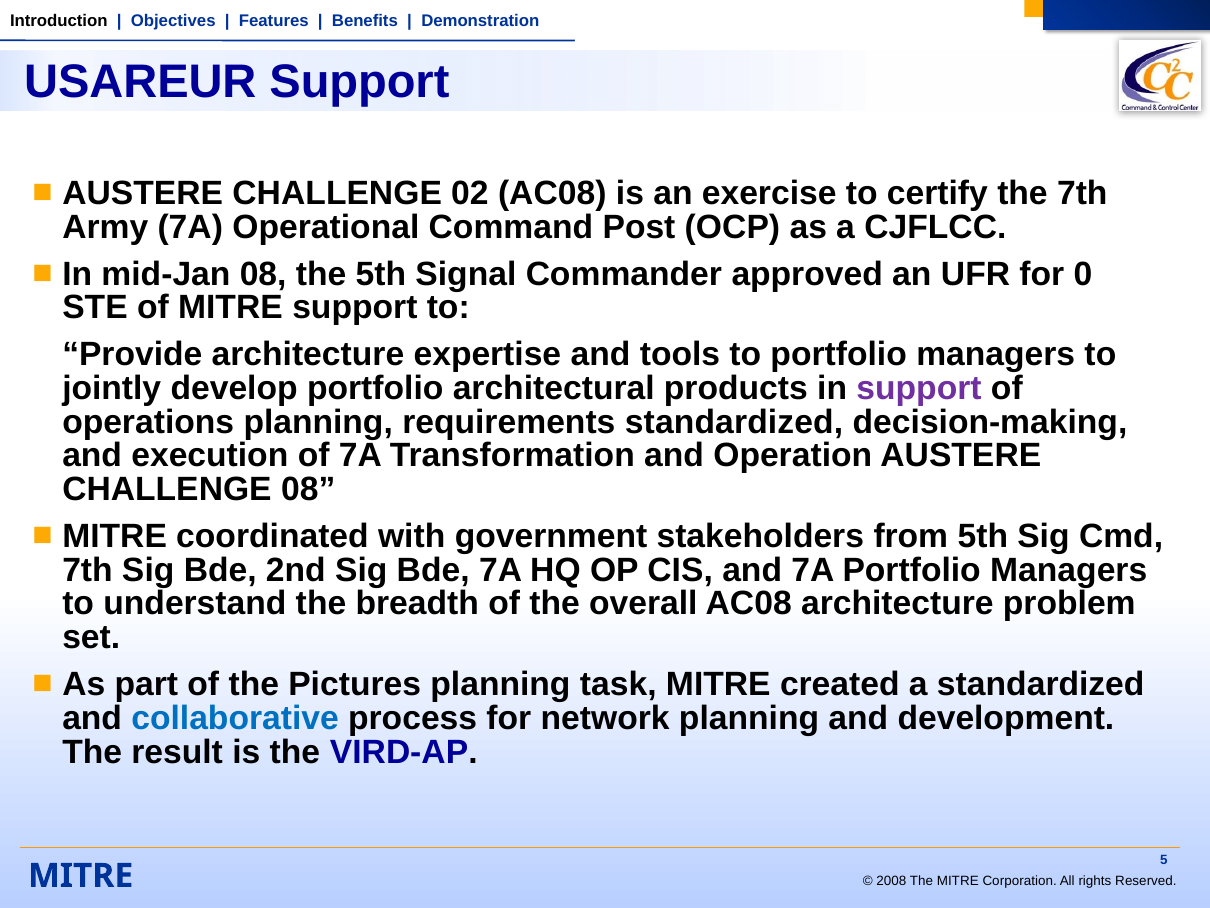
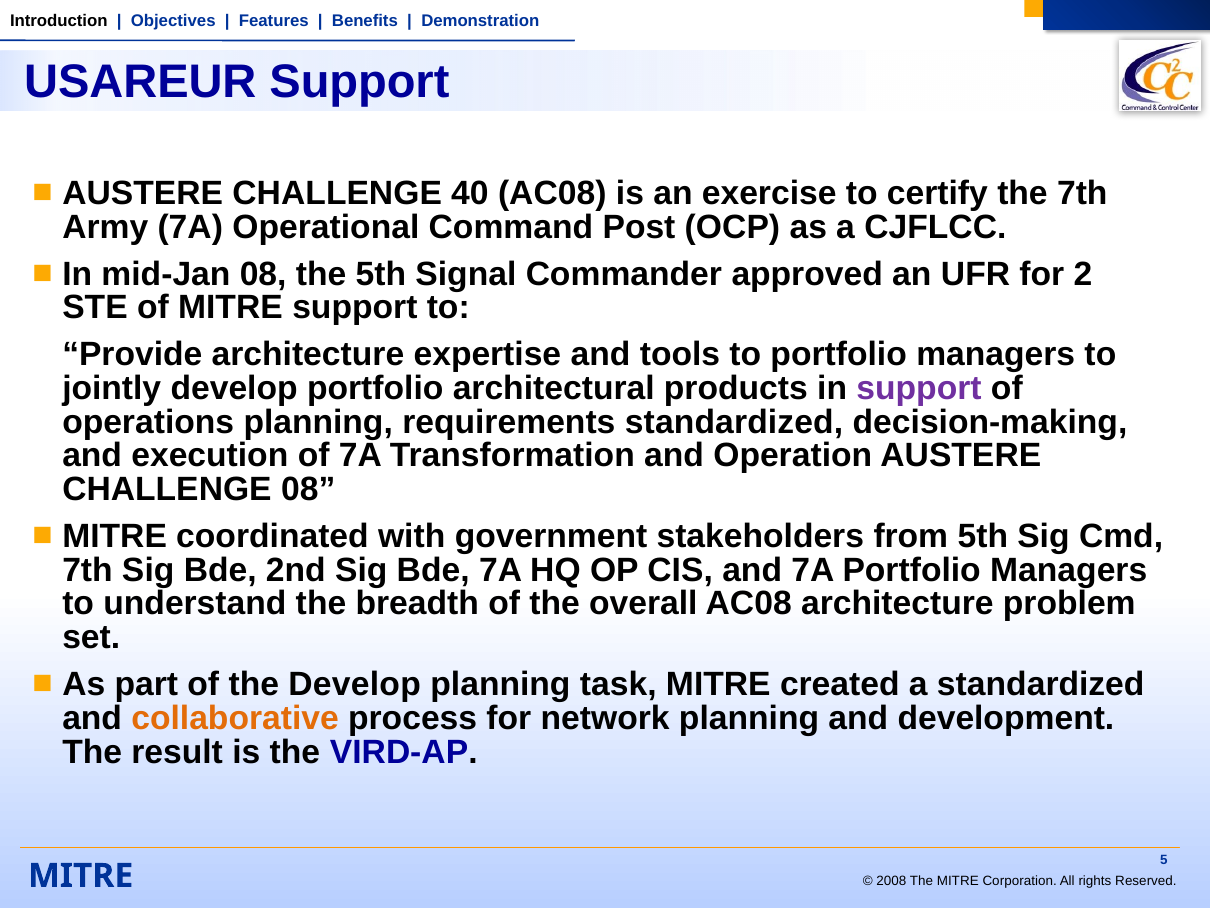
02: 02 -> 40 (470, 193)
0: 0 -> 2 (1083, 274)
the Pictures: Pictures -> Develop (355, 684)
collaborative colour: blue -> orange (235, 718)
